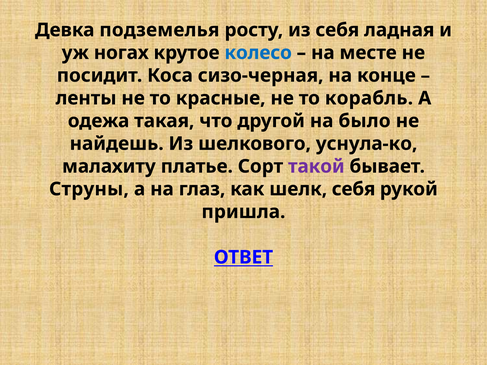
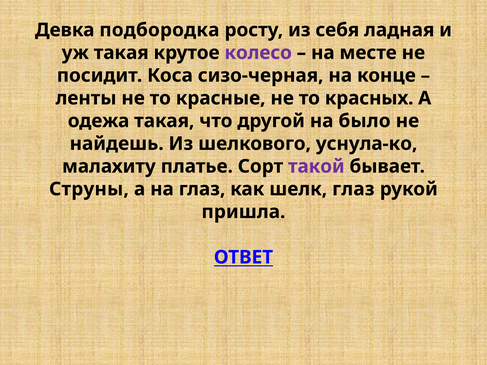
подземелья: подземелья -> подбородка (159, 30)
уж ногах: ногах -> такая (121, 53)
колесо colour: blue -> purple (258, 53)
корабль: корабль -> красных (369, 98)
шелк себя: себя -> глаз (353, 189)
